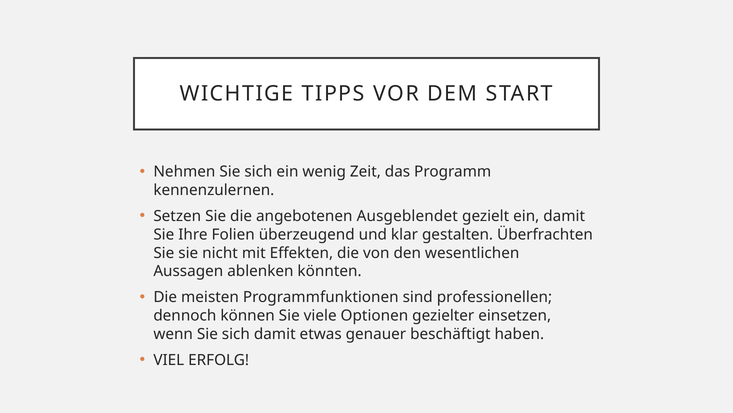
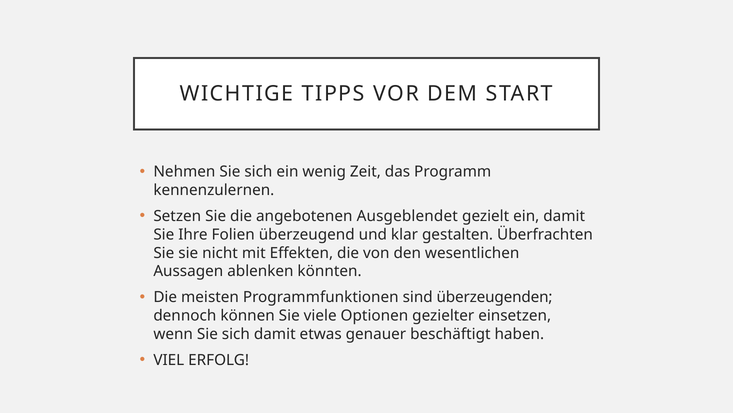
professionellen: professionellen -> überzeugenden (495, 297)
